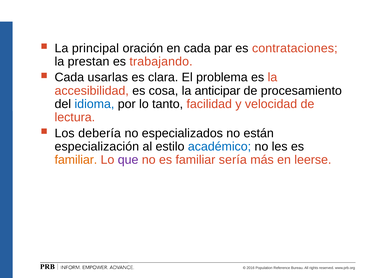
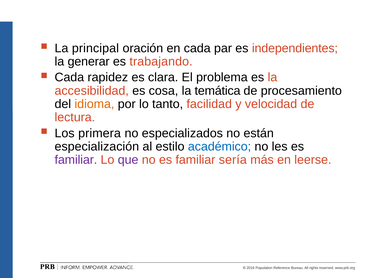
contrataciones: contrataciones -> independientes (295, 48)
prestan: prestan -> generar (89, 62)
usarlas: usarlas -> rapidez (108, 77)
anticipar: anticipar -> temática (218, 91)
idioma colour: blue -> orange (94, 104)
debería: debería -> primera (100, 133)
familiar colour: orange -> purple (76, 160)
